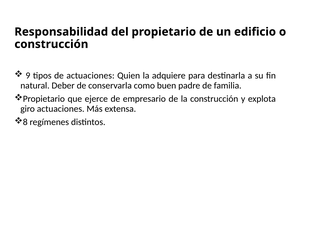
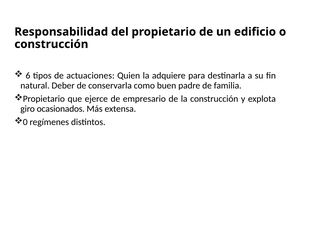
9: 9 -> 6 (28, 76)
giro actuaciones: actuaciones -> ocasionados (61, 109)
8: 8 -> 0 (25, 122)
